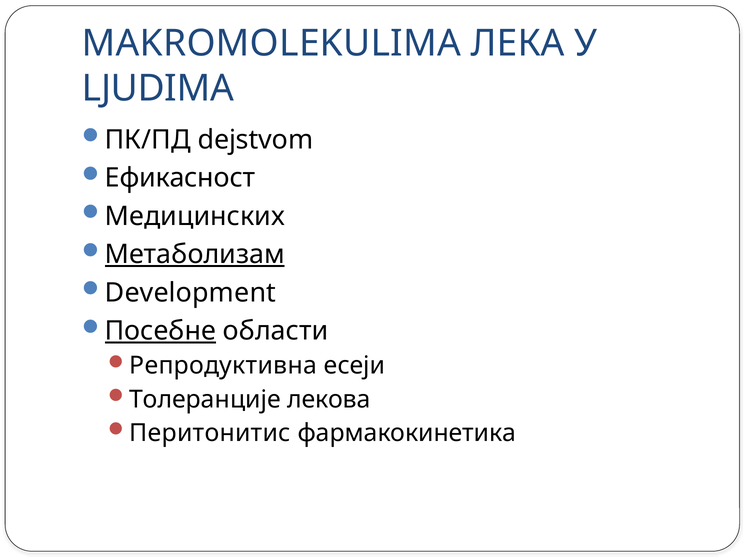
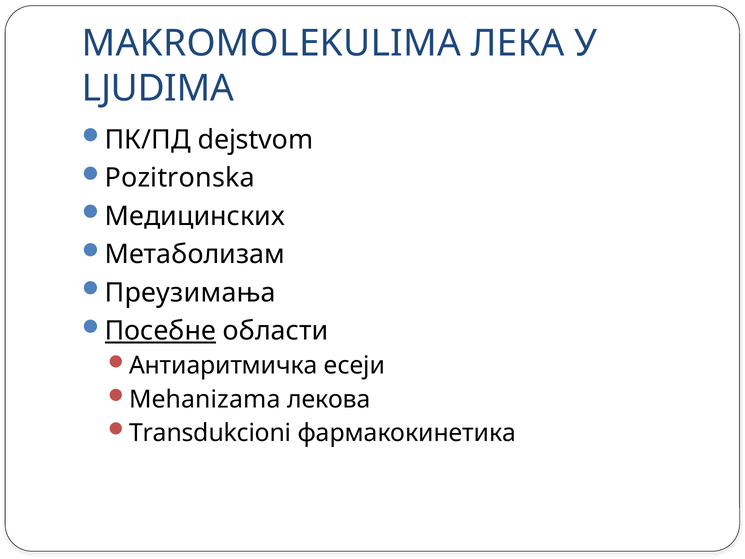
Ефикасност: Ефикасност -> Pozitronska (180, 178)
Метаболизам underline: present -> none (195, 254)
Development: Development -> Преузимања (190, 293)
Репродуктивна: Репродуктивна -> Антиаритмичка (223, 366)
Толеранције: Толеранције -> Mehanizama (205, 399)
Перитонитис: Перитонитис -> Transdukcioni (210, 433)
